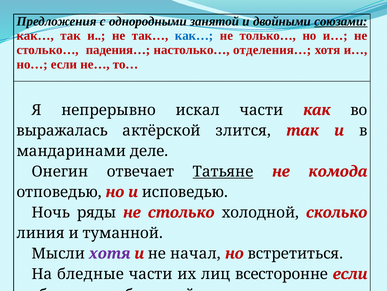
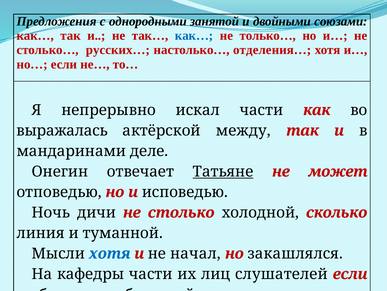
союзами underline: present -> none (341, 21)
падения…: падения… -> русских… (118, 50)
злится: злится -> между (243, 130)
комода: комода -> может (338, 171)
ряды: ряды -> дичи (97, 212)
хотя colour: purple -> blue (110, 253)
встретиться: встретиться -> закашлялся (295, 253)
бледные: бледные -> кафедры (91, 273)
всесторонне: всесторонне -> слушателей (281, 273)
